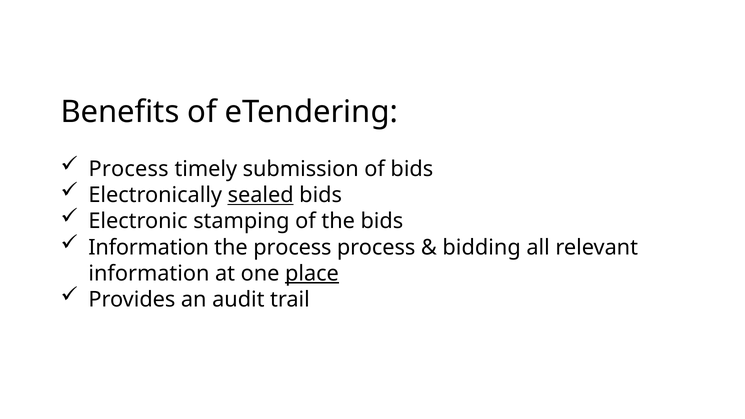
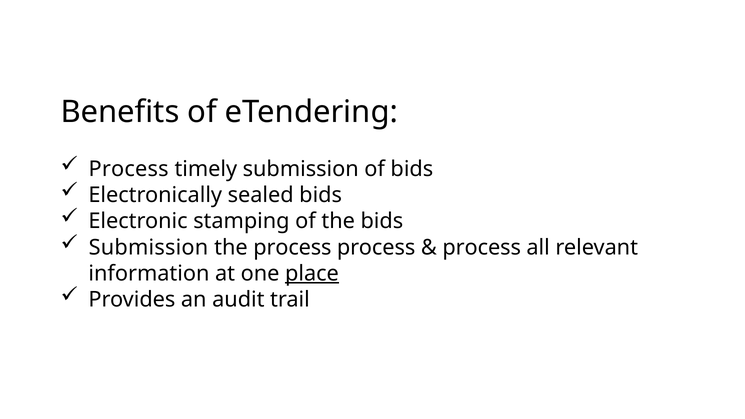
sealed underline: present -> none (261, 195)
Information: Information -> Submission (148, 247)
bidding: bidding -> process (482, 247)
